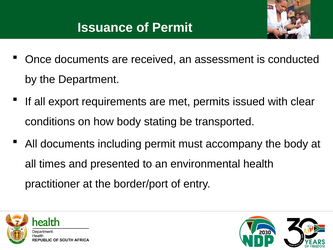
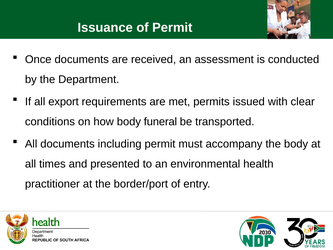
stating: stating -> funeral (160, 121)
